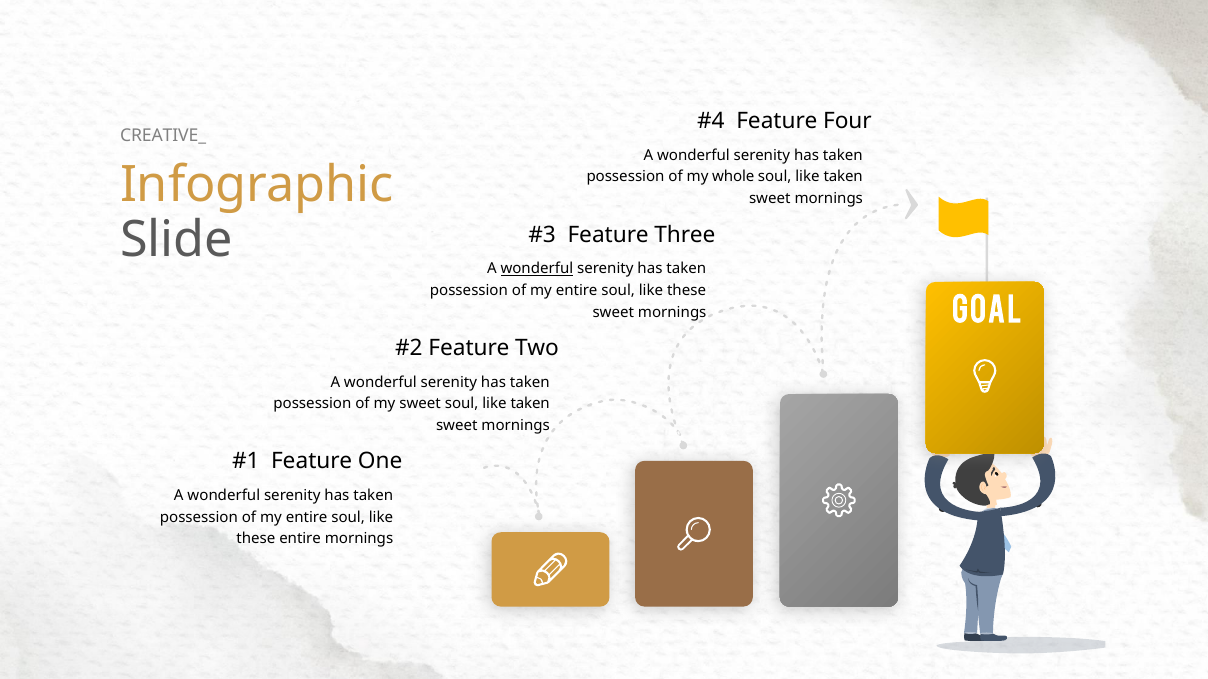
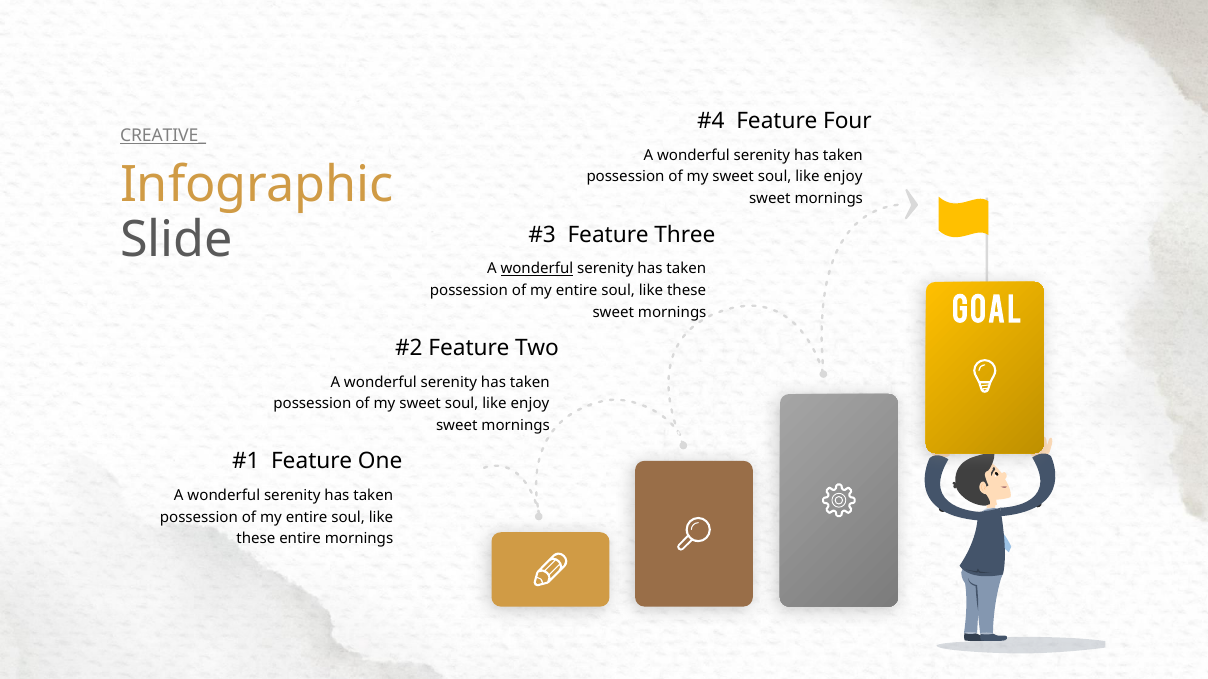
CREATIVE_ underline: none -> present (163, 136)
whole: whole -> sweet (733, 177)
taken: taken -> enjoy (843, 177)
taken: taken -> enjoy (530, 404)
